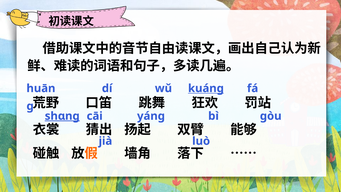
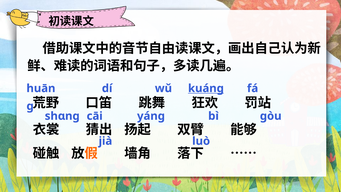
shɑnɡ underline: present -> none (62, 116)
